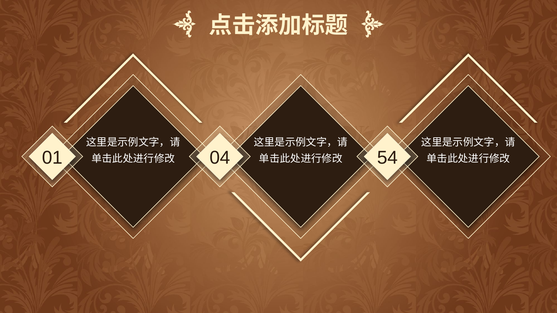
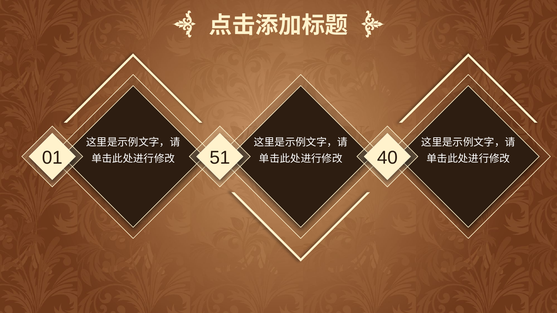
04: 04 -> 51 (220, 158)
54: 54 -> 40 (387, 158)
